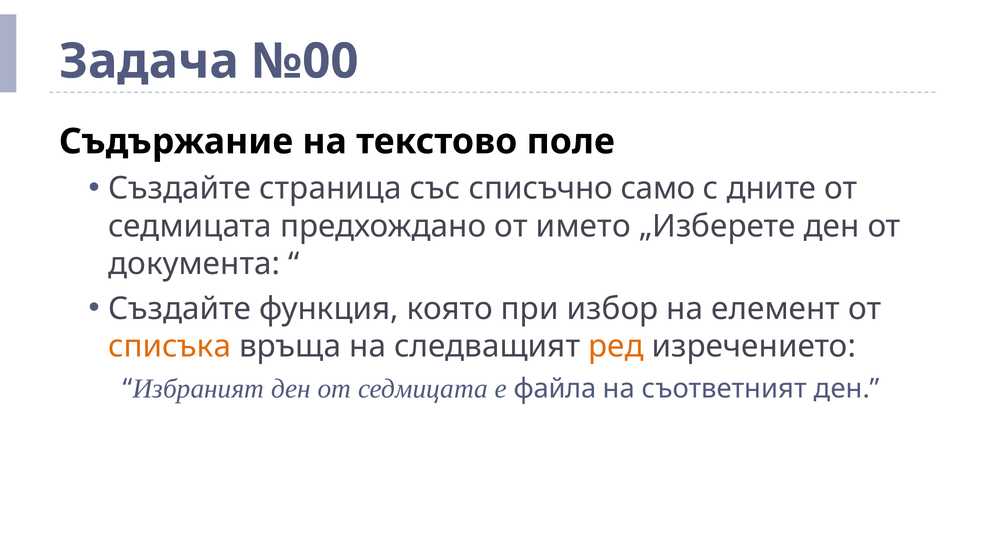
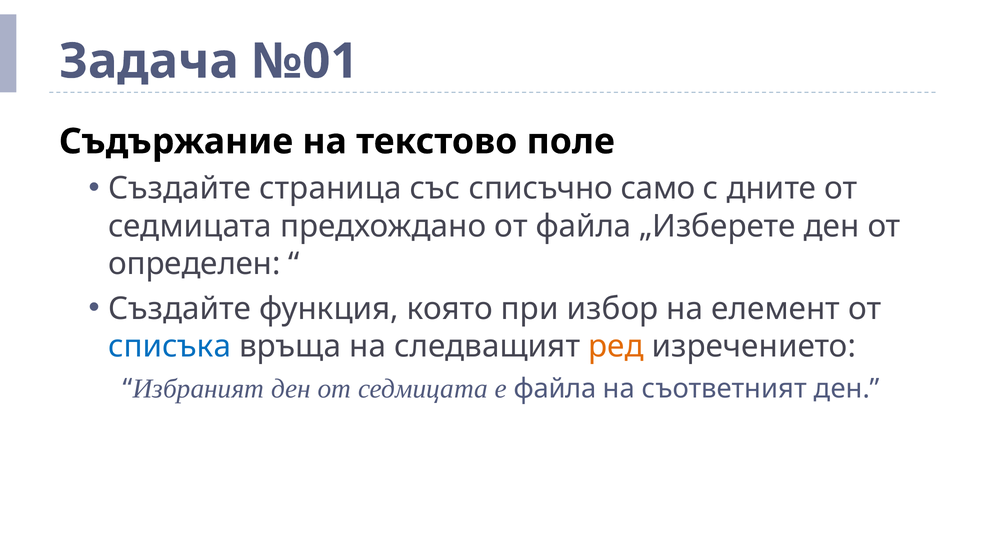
№00: №00 -> №01 (305, 61)
от името: името -> файла (584, 226)
документа: документа -> определен (194, 264)
списъка colour: orange -> blue (170, 347)
